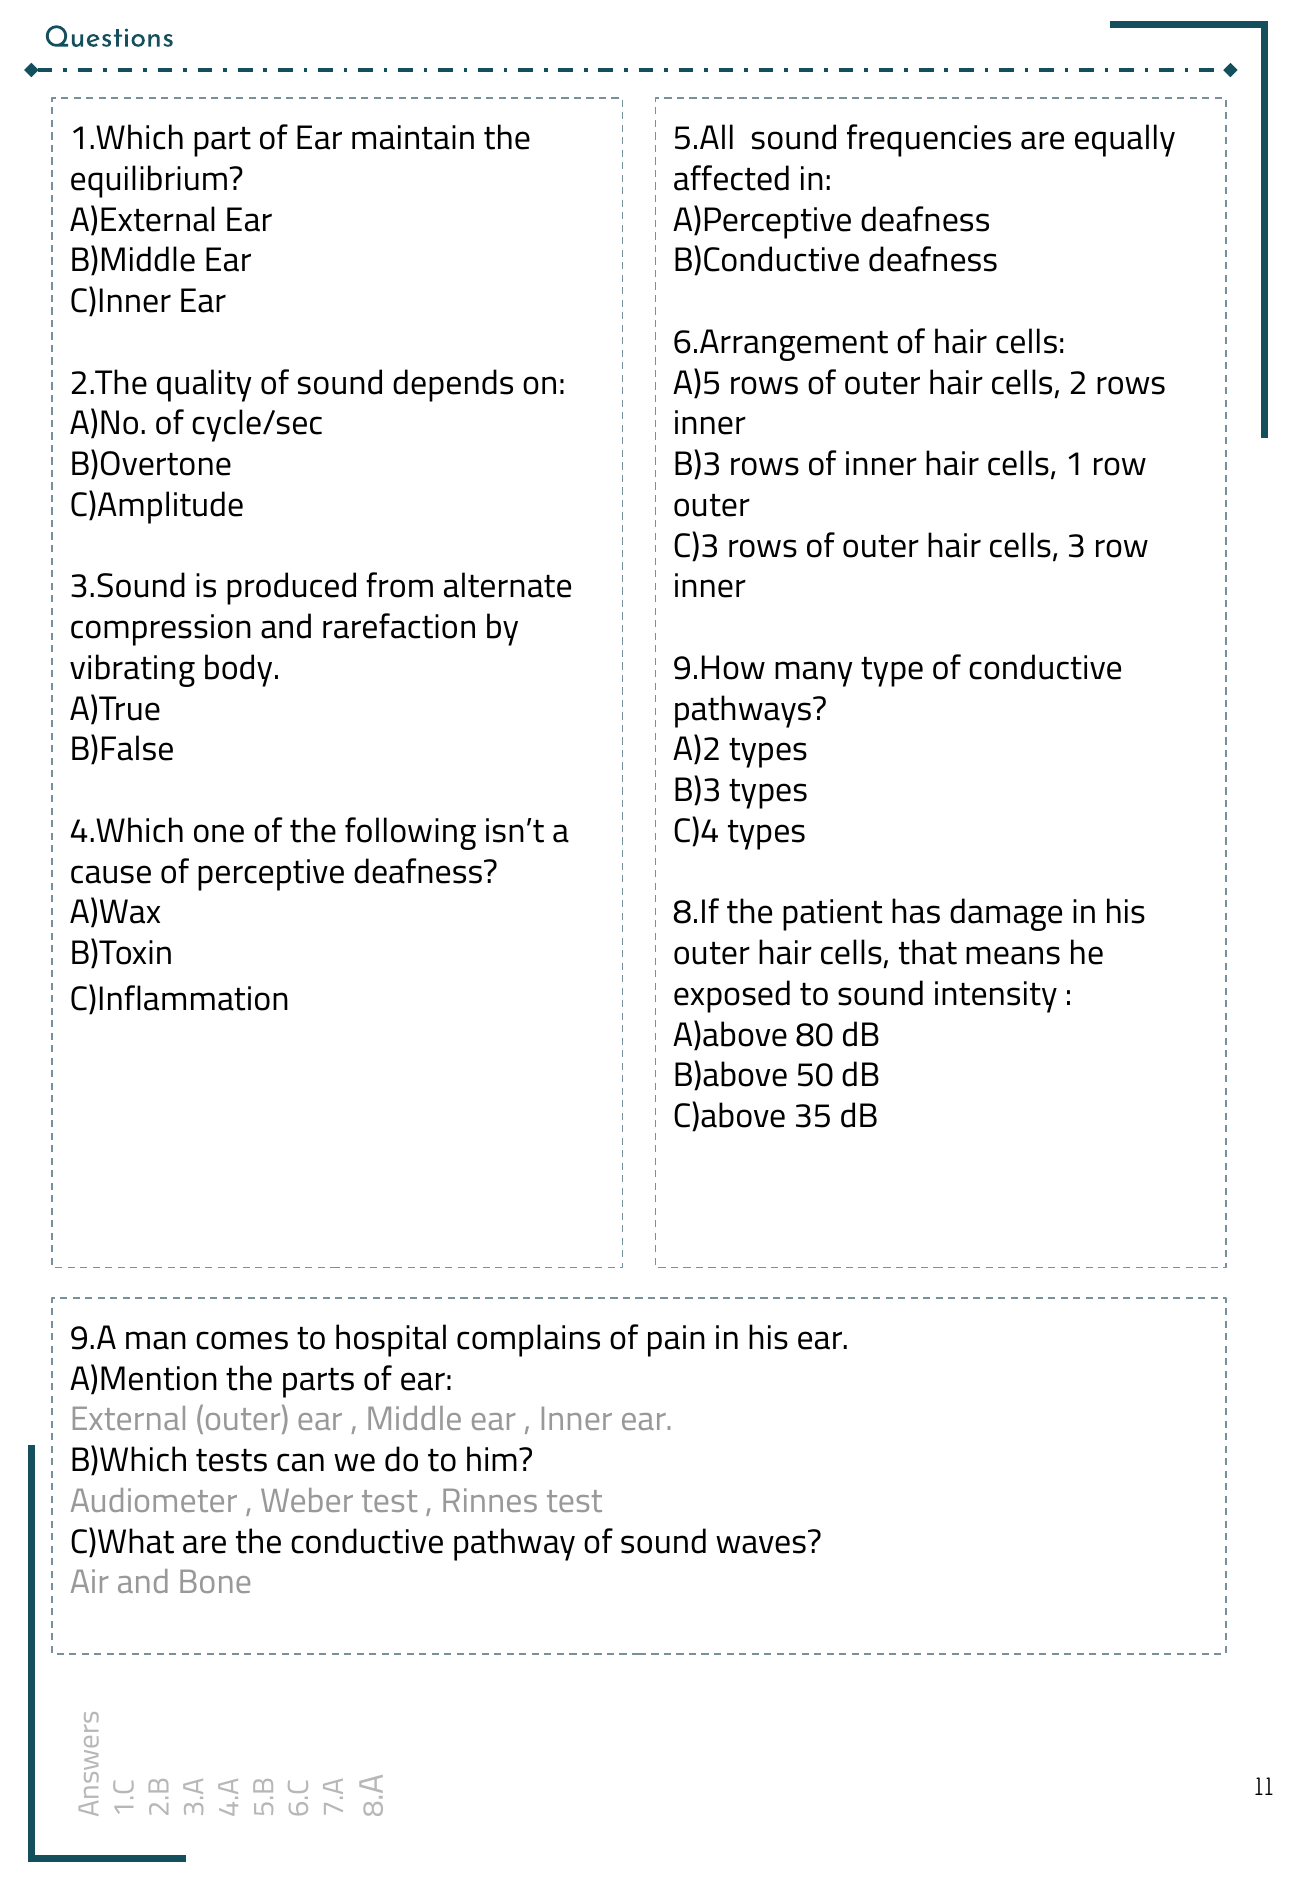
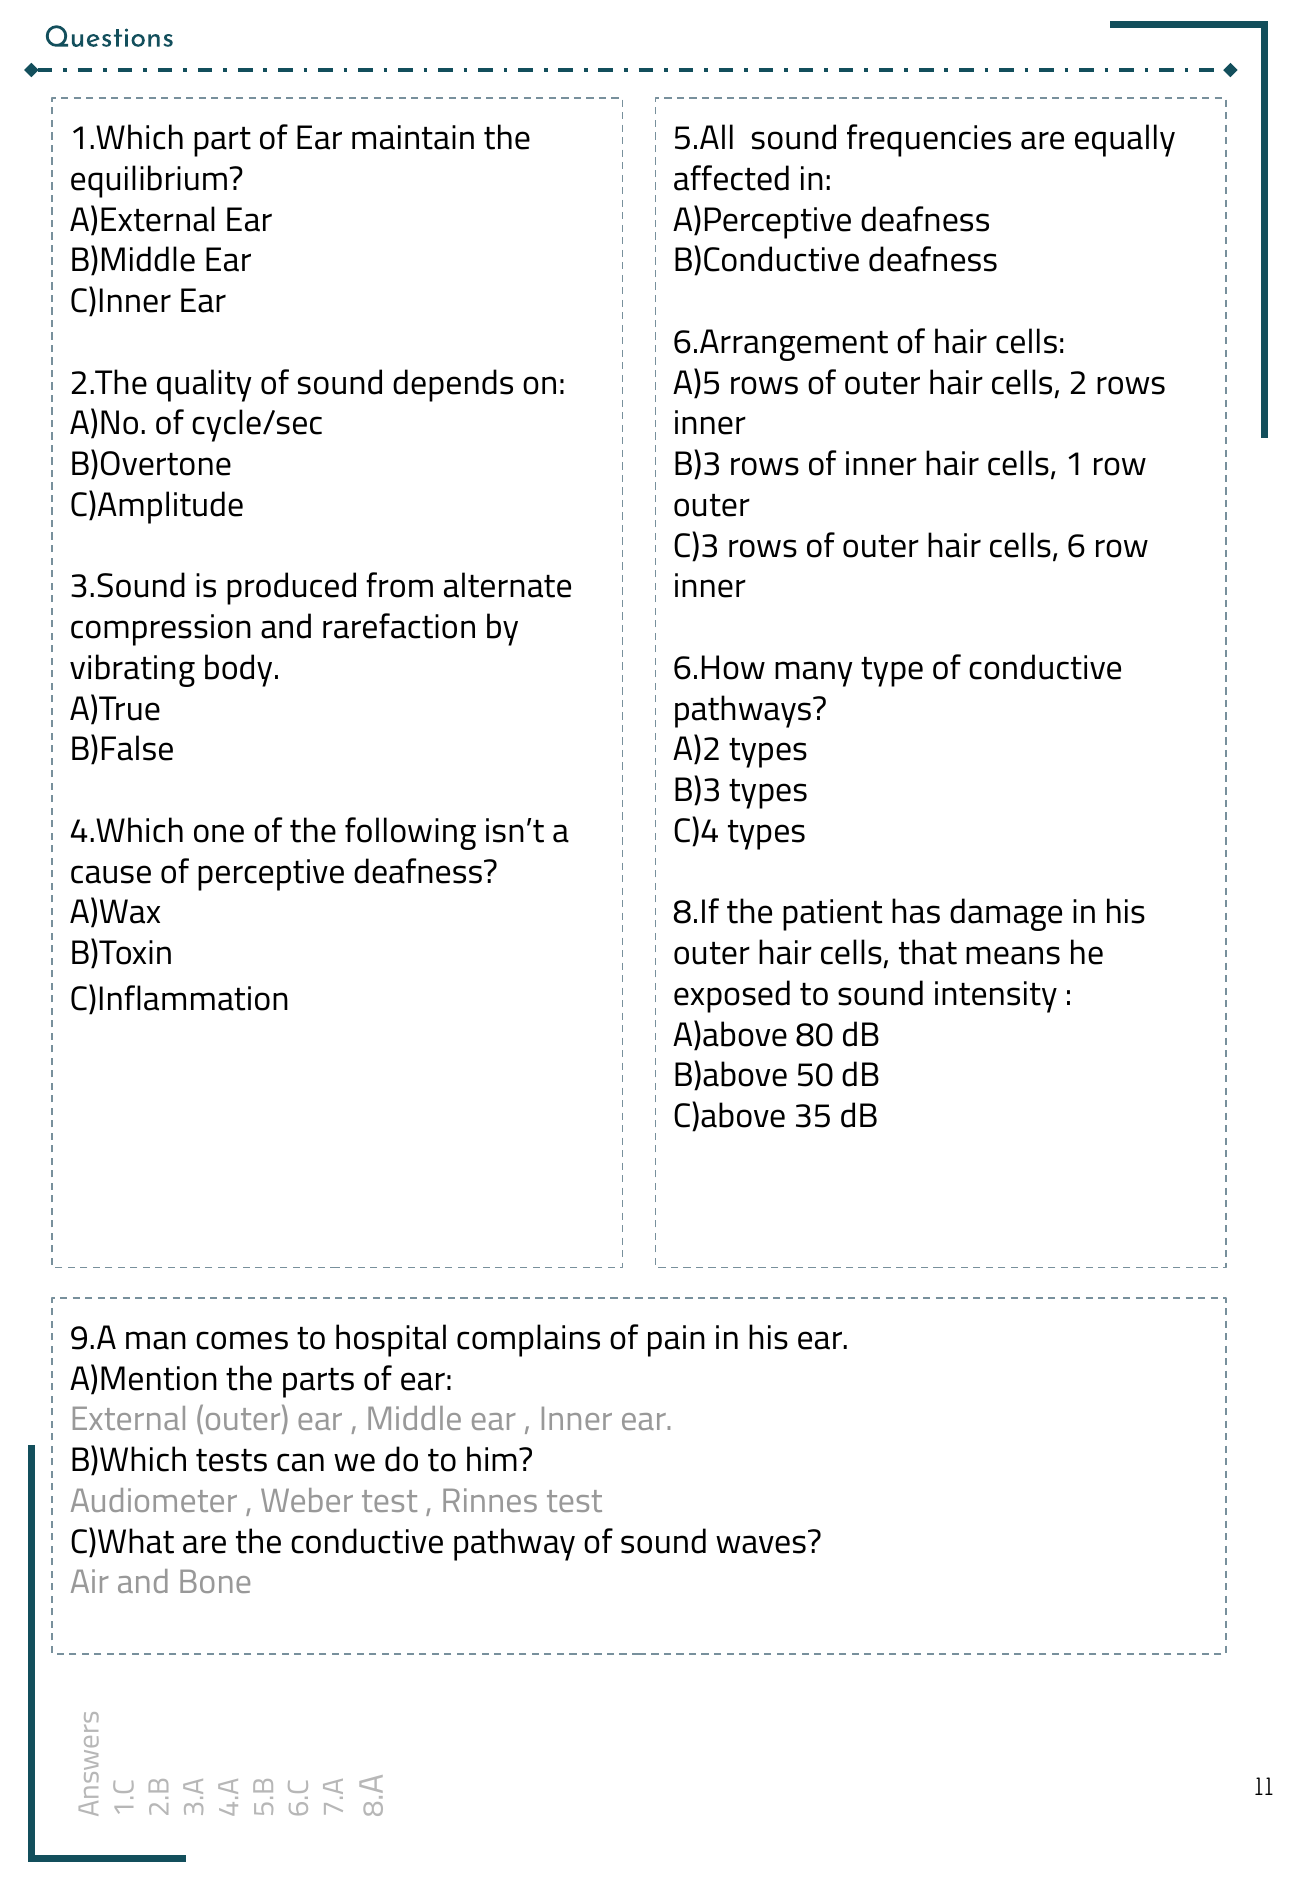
cells 3: 3 -> 6 (1076, 546)
9.How: 9.How -> 6.How (719, 668)
